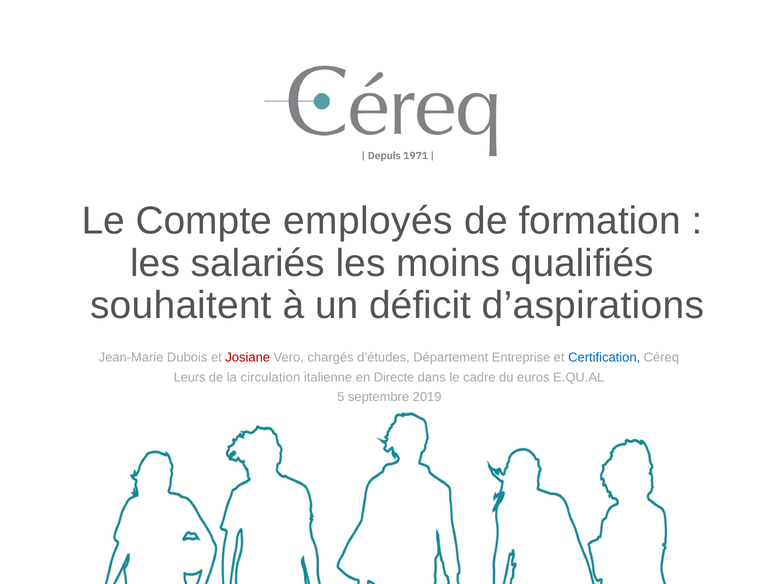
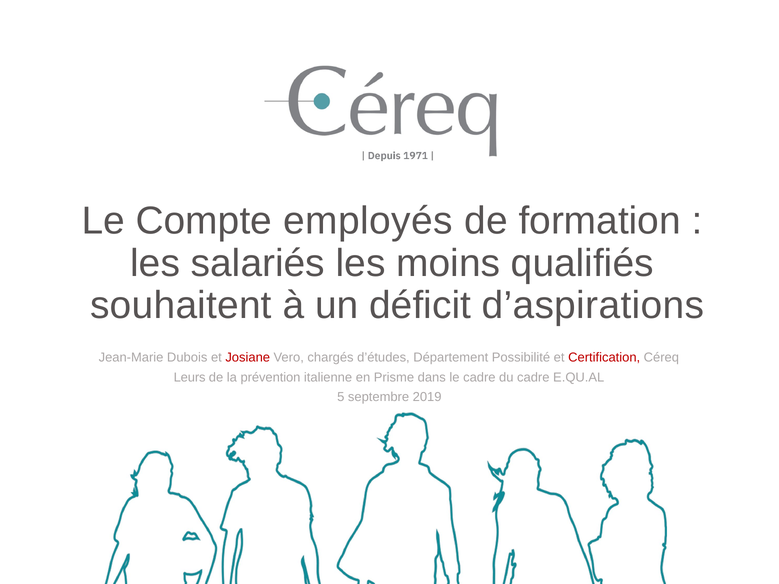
Entreprise: Entreprise -> Possibilité (521, 358)
Certification colour: blue -> red (604, 358)
circulation: circulation -> prévention (270, 377)
Directe: Directe -> Prisme (394, 377)
du euros: euros -> cadre (533, 377)
